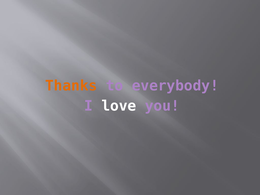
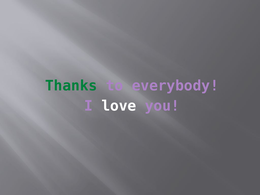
Thanks colour: orange -> green (71, 86)
